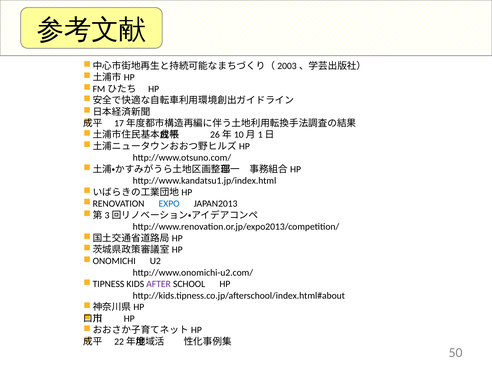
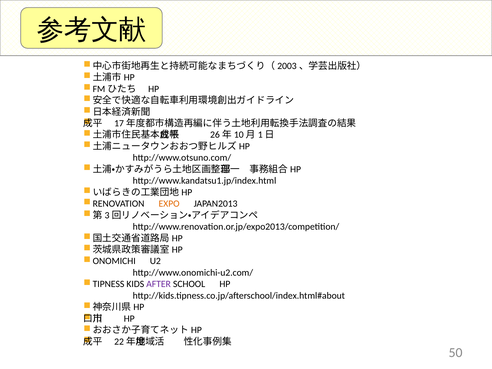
EXPO colour: blue -> orange (169, 204)
